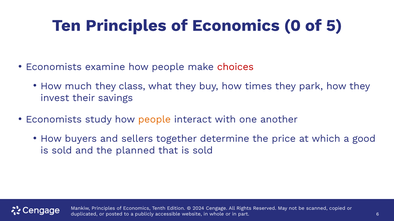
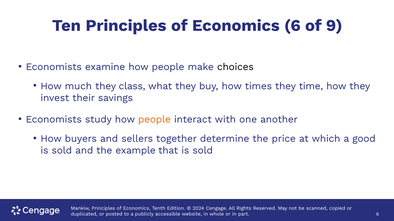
Economics 0: 0 -> 6 (292, 26)
5: 5 -> 9 (334, 26)
choices colour: red -> black (235, 67)
park: park -> time (311, 86)
planned: planned -> example (136, 151)
